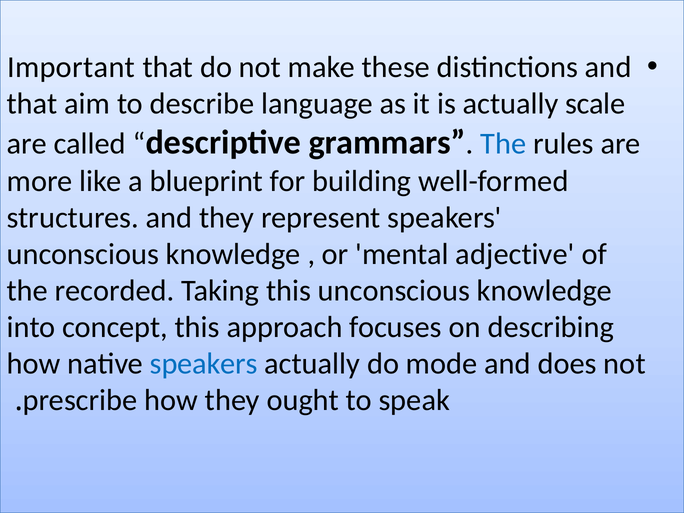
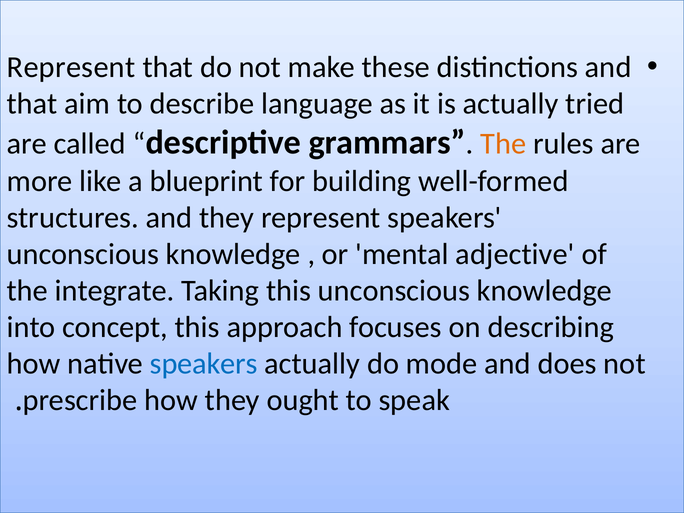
Important: Important -> Represent (71, 67)
scale: scale -> tried (595, 104)
The colour: blue -> orange (503, 144)
recorded: recorded -> integrate (115, 291)
